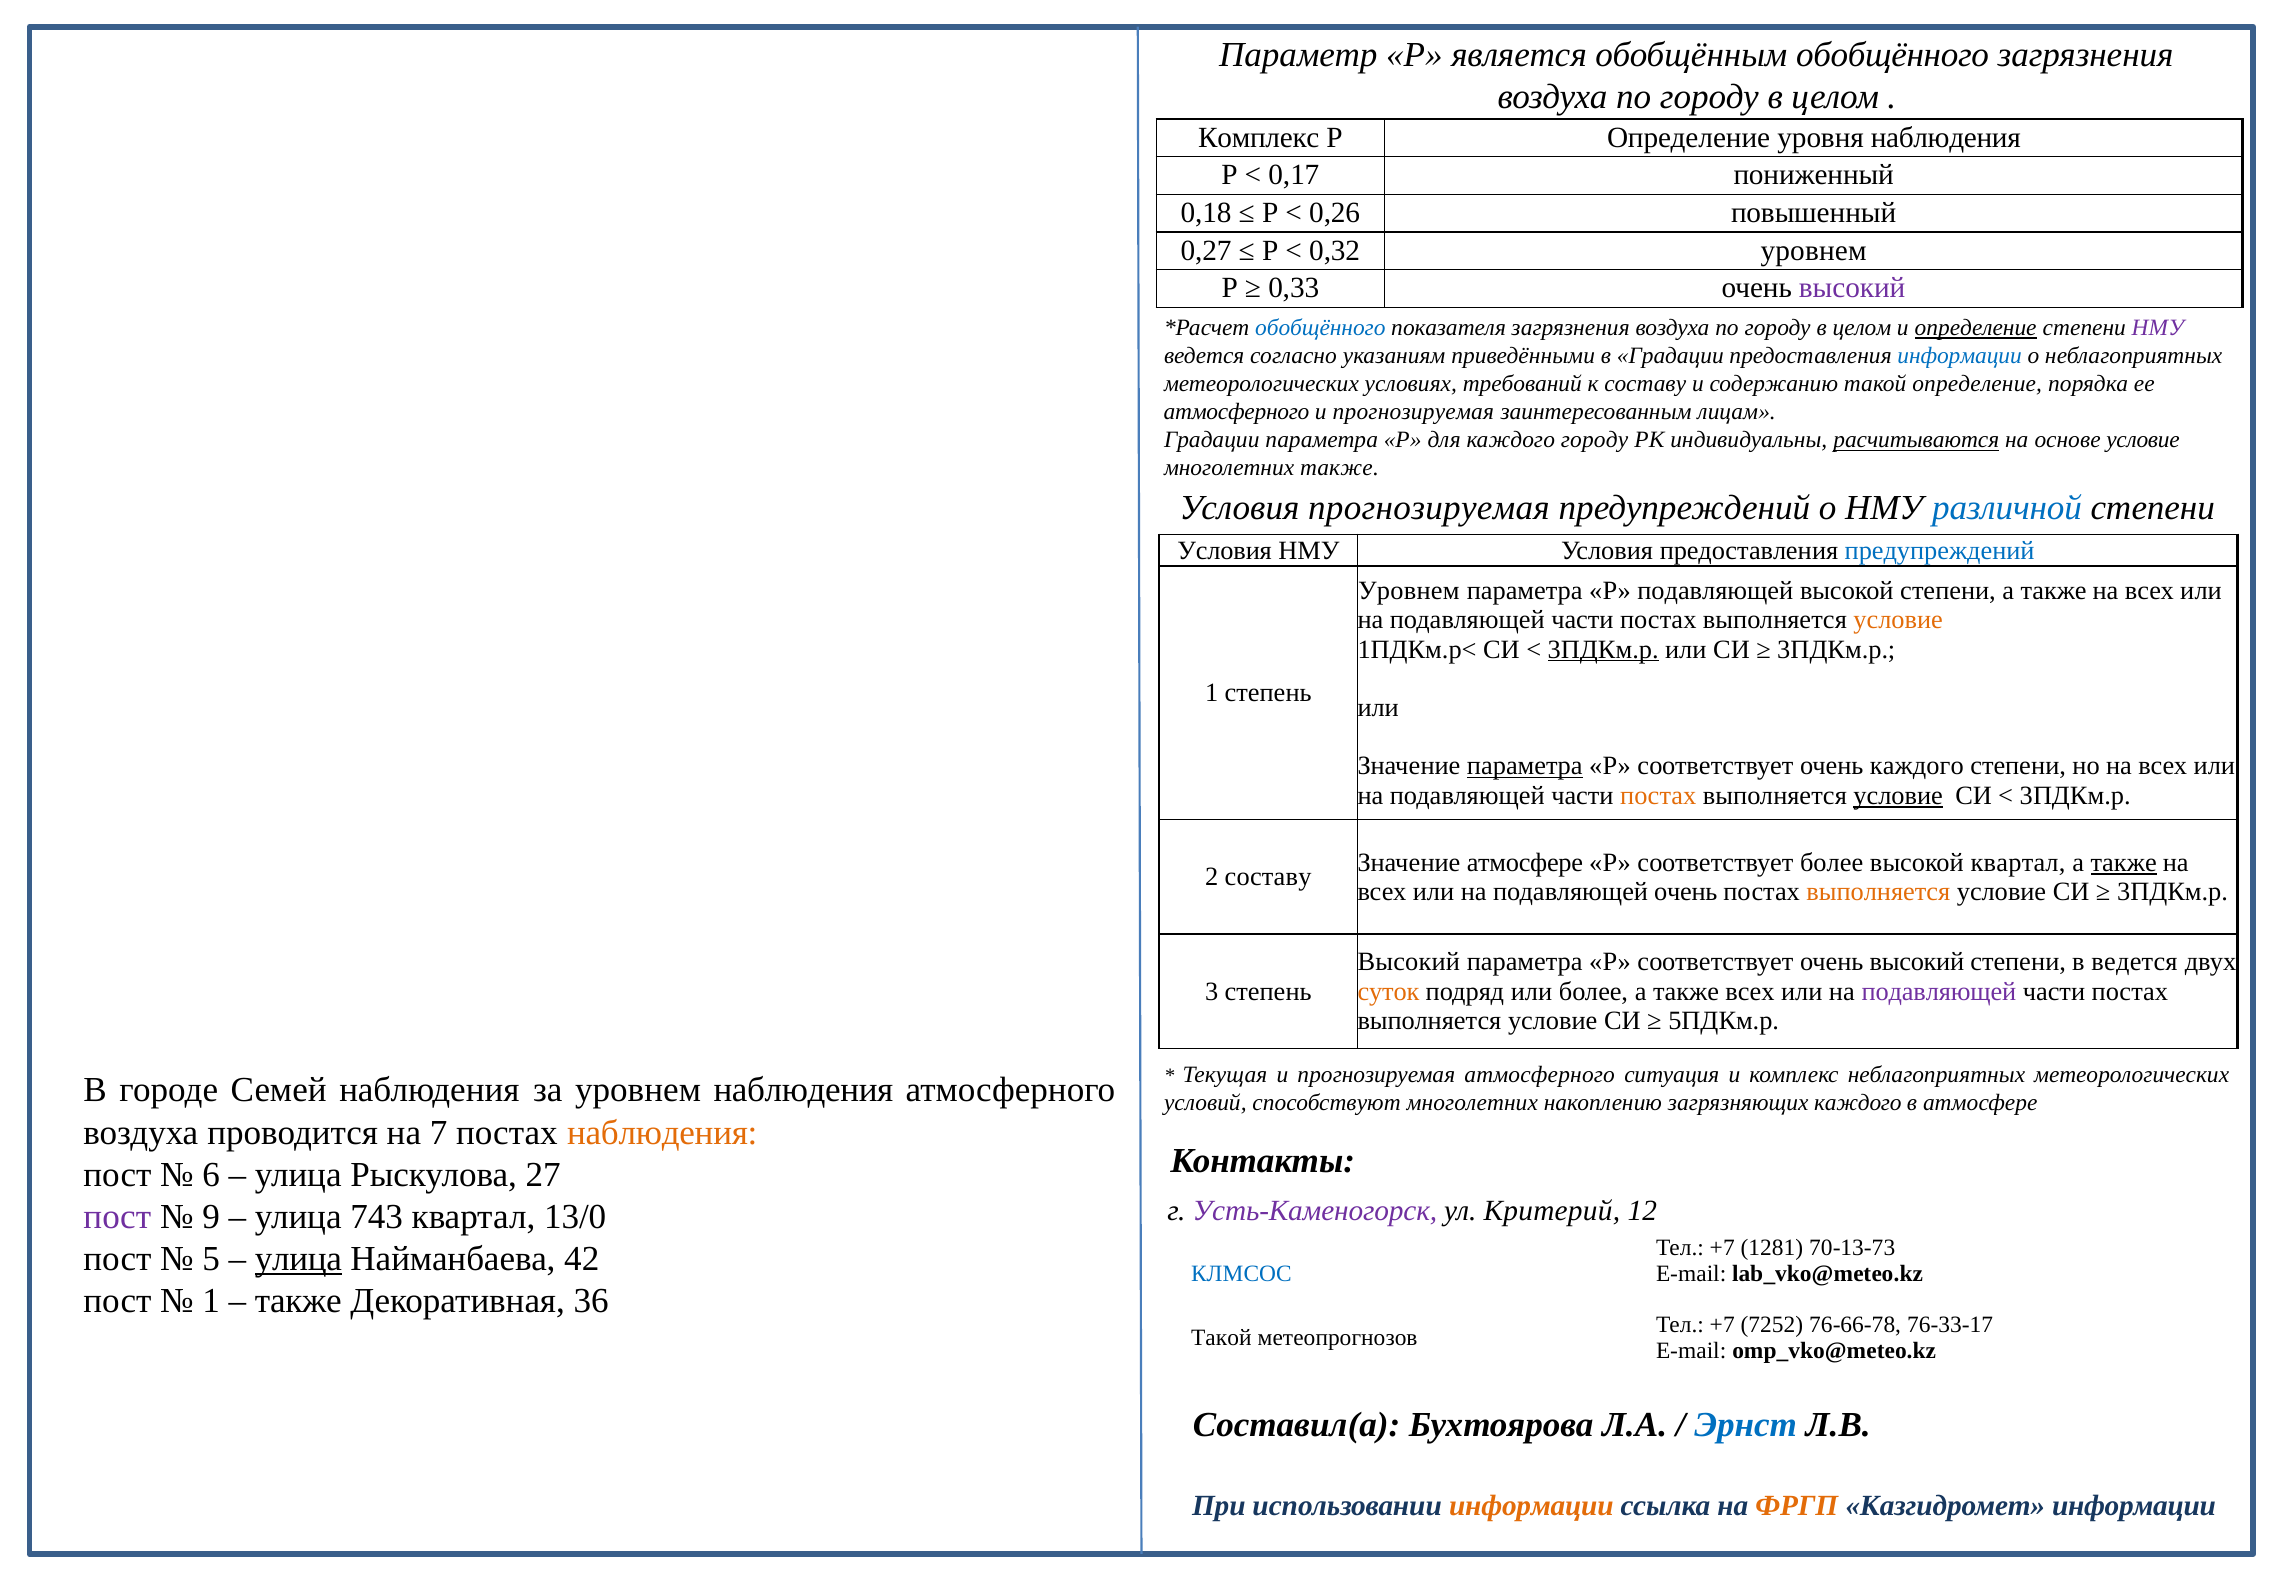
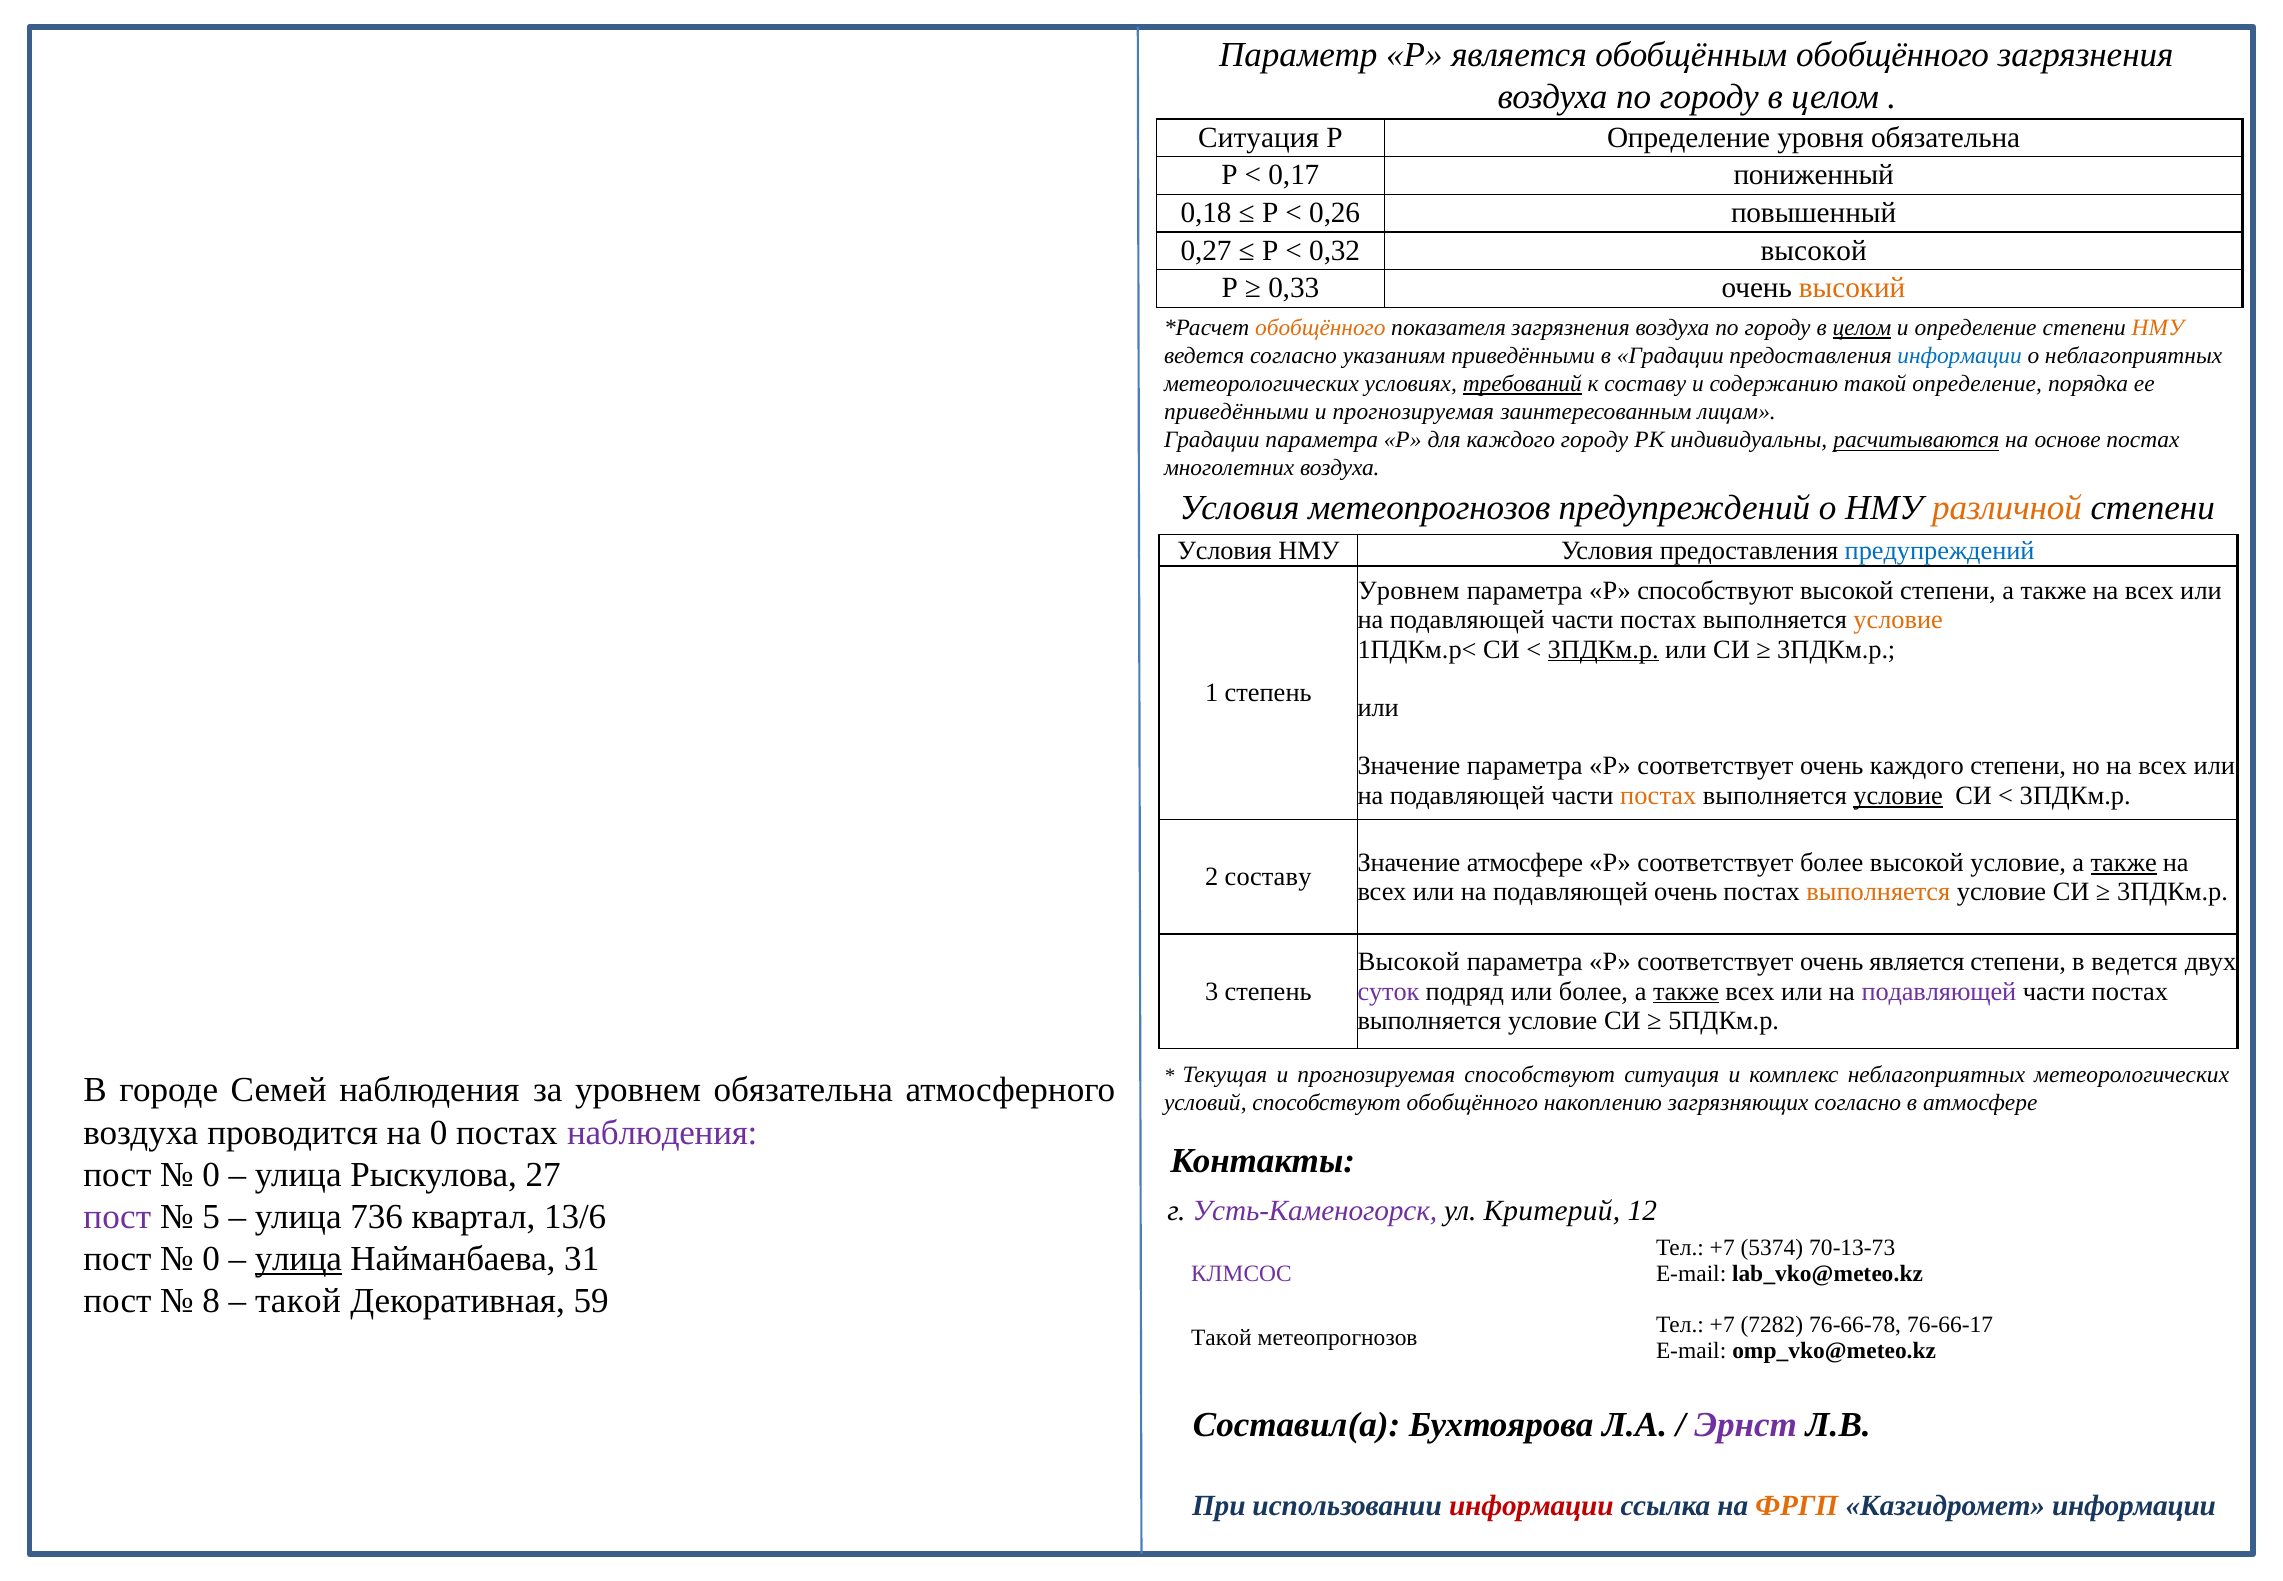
Комплекс: Комплекс -> Ситуация (1259, 137)
уровня наблюдения: наблюдения -> обязательна (1946, 137)
0,32 уровнем: уровнем -> высокой (1814, 250)
высокий colour: purple -> orange (1852, 288)
обобщённого colour: blue -> orange (1320, 328)
целом underline: none -> present (1862, 328)
определение underline: present -> none (1976, 328)
НМУ colour: purple -> orange (2158, 328)
требований underline: none -> present (1522, 384)
атмосферного: атмосферного -> приведёнными (1236, 412)
основе условие: условие -> постах (2143, 440)
многолетних также: также -> воздуха (1340, 468)
Условия прогнозируемая: прогнозируемая -> метеопрогнозов (1429, 508)
различной colour: blue -> orange (2007, 508)
Р подавляющей: подавляющей -> способствуют (1715, 591)
параметра underline: present -> none (1525, 766)
высокой квартал: квартал -> условие (2018, 862)
Высокий: Высокий -> Высокой (1409, 962)
соответствует очень высокий: высокий -> является (1917, 962)
суток colour: orange -> purple (1388, 991)
также underline: none -> present (1686, 991)
прогнозируемая атмосферного: атмосферного -> способствуют (1540, 1074)
уровнем наблюдения: наблюдения -> обязательна (803, 1090)
способствуют многолетних: многолетних -> обобщённого (1472, 1102)
загрязняющих каждого: каждого -> согласно (1858, 1102)
на 7: 7 -> 0 (439, 1132)
наблюдения colour: orange -> purple (662, 1132)
6: 6 -> 0 (211, 1174)
9: 9 -> 5 (211, 1216)
743: 743 -> 736 (377, 1216)
13/0: 13/0 -> 13/6 (575, 1216)
1281: 1281 -> 5374 (1772, 1247)
5: 5 -> 0 (211, 1259)
42: 42 -> 31 (582, 1259)
КЛМСОС colour: blue -> purple (1241, 1273)
1: 1 -> 8 (211, 1301)
также: также -> такой (298, 1301)
36: 36 -> 59 (591, 1301)
7252: 7252 -> 7282 (1772, 1324)
76-33-17: 76-33-17 -> 76-66-17 (1950, 1324)
Эрнст colour: blue -> purple (1746, 1424)
информации colour: orange -> red (1531, 1505)
